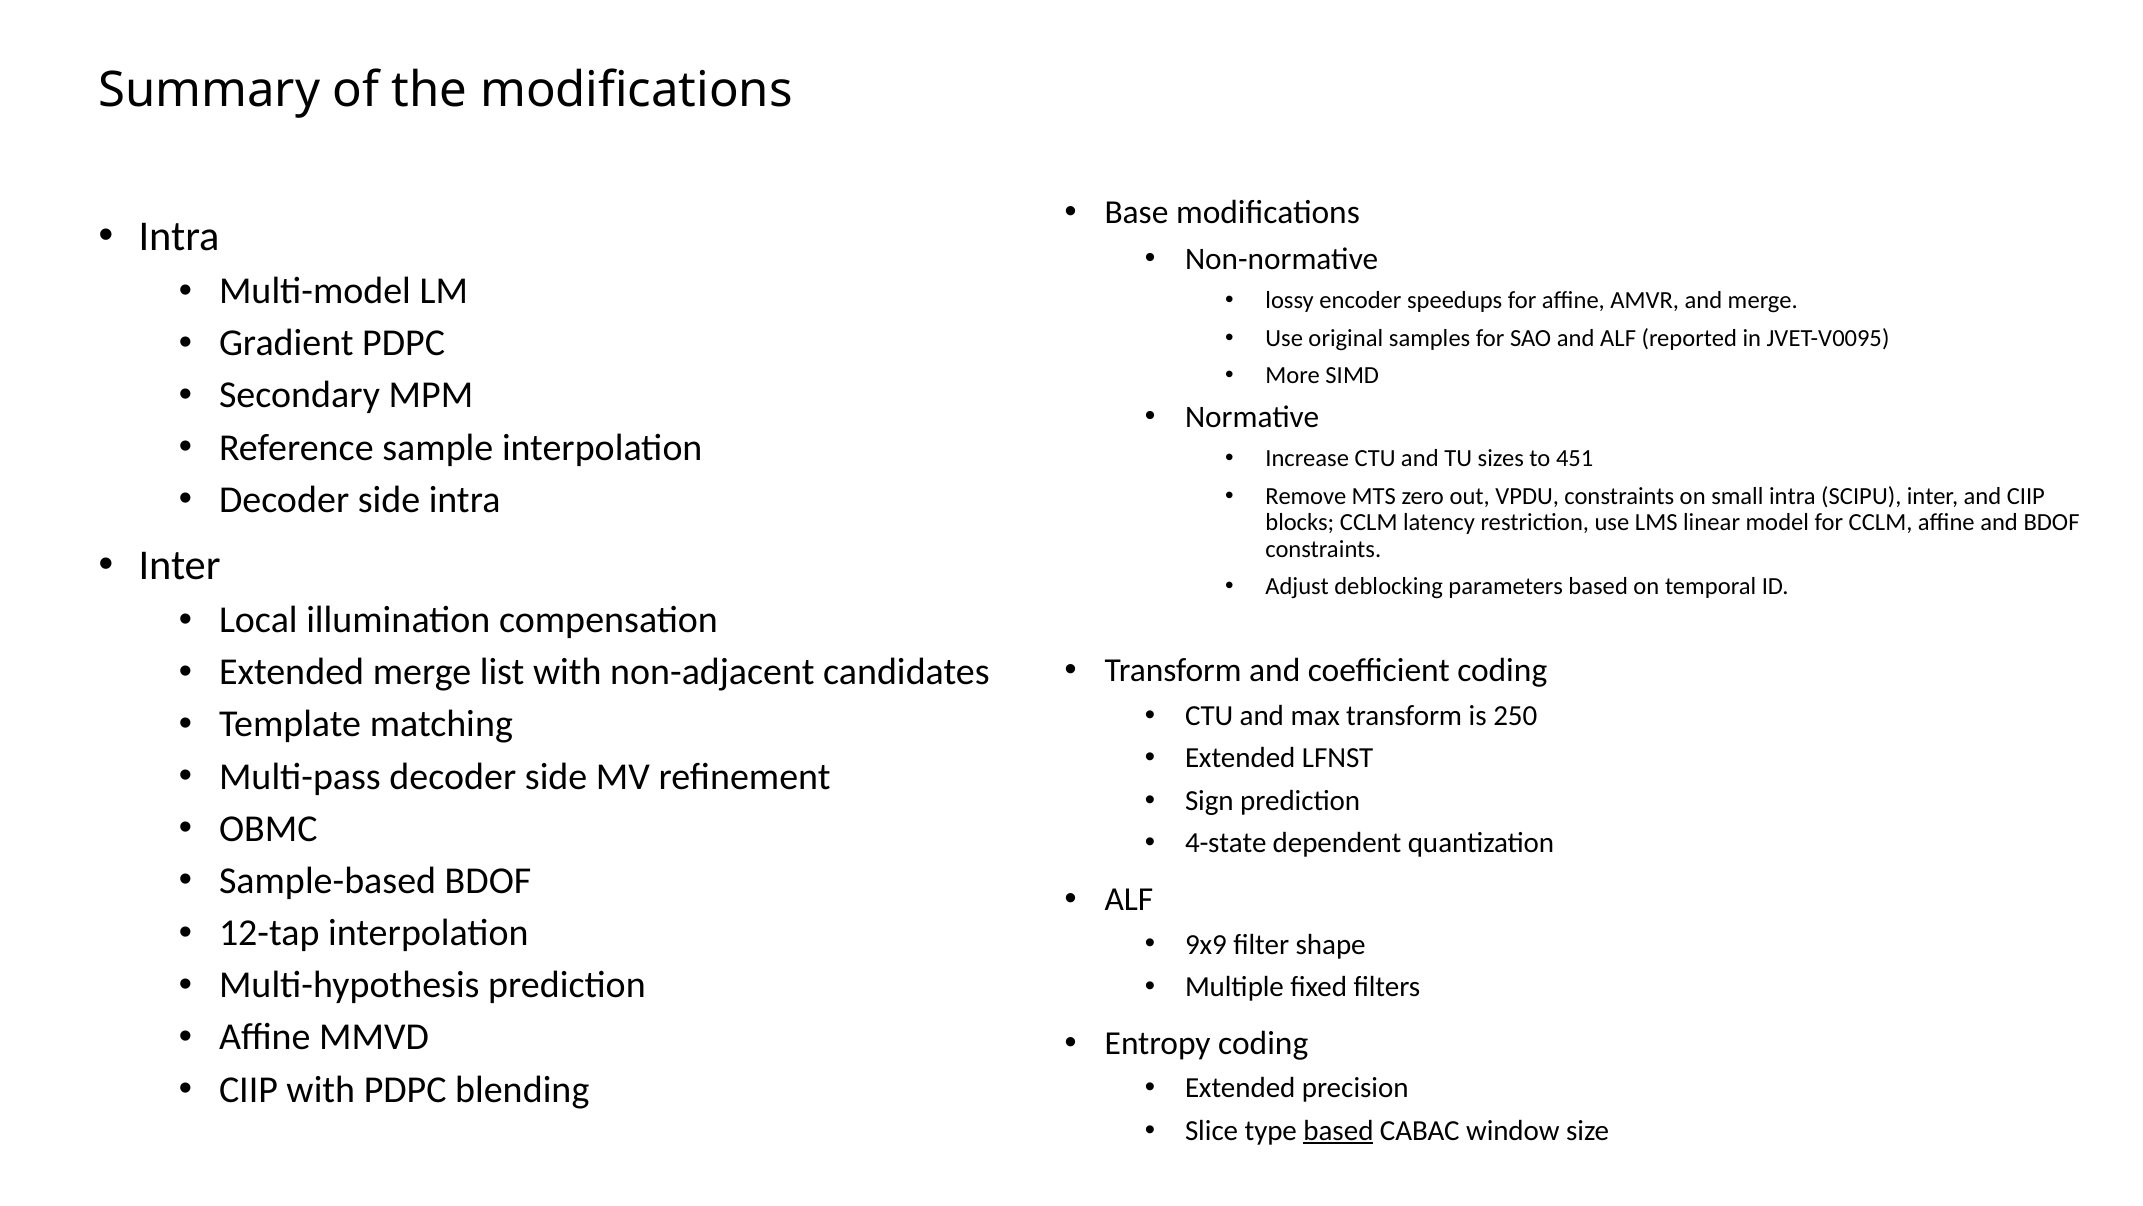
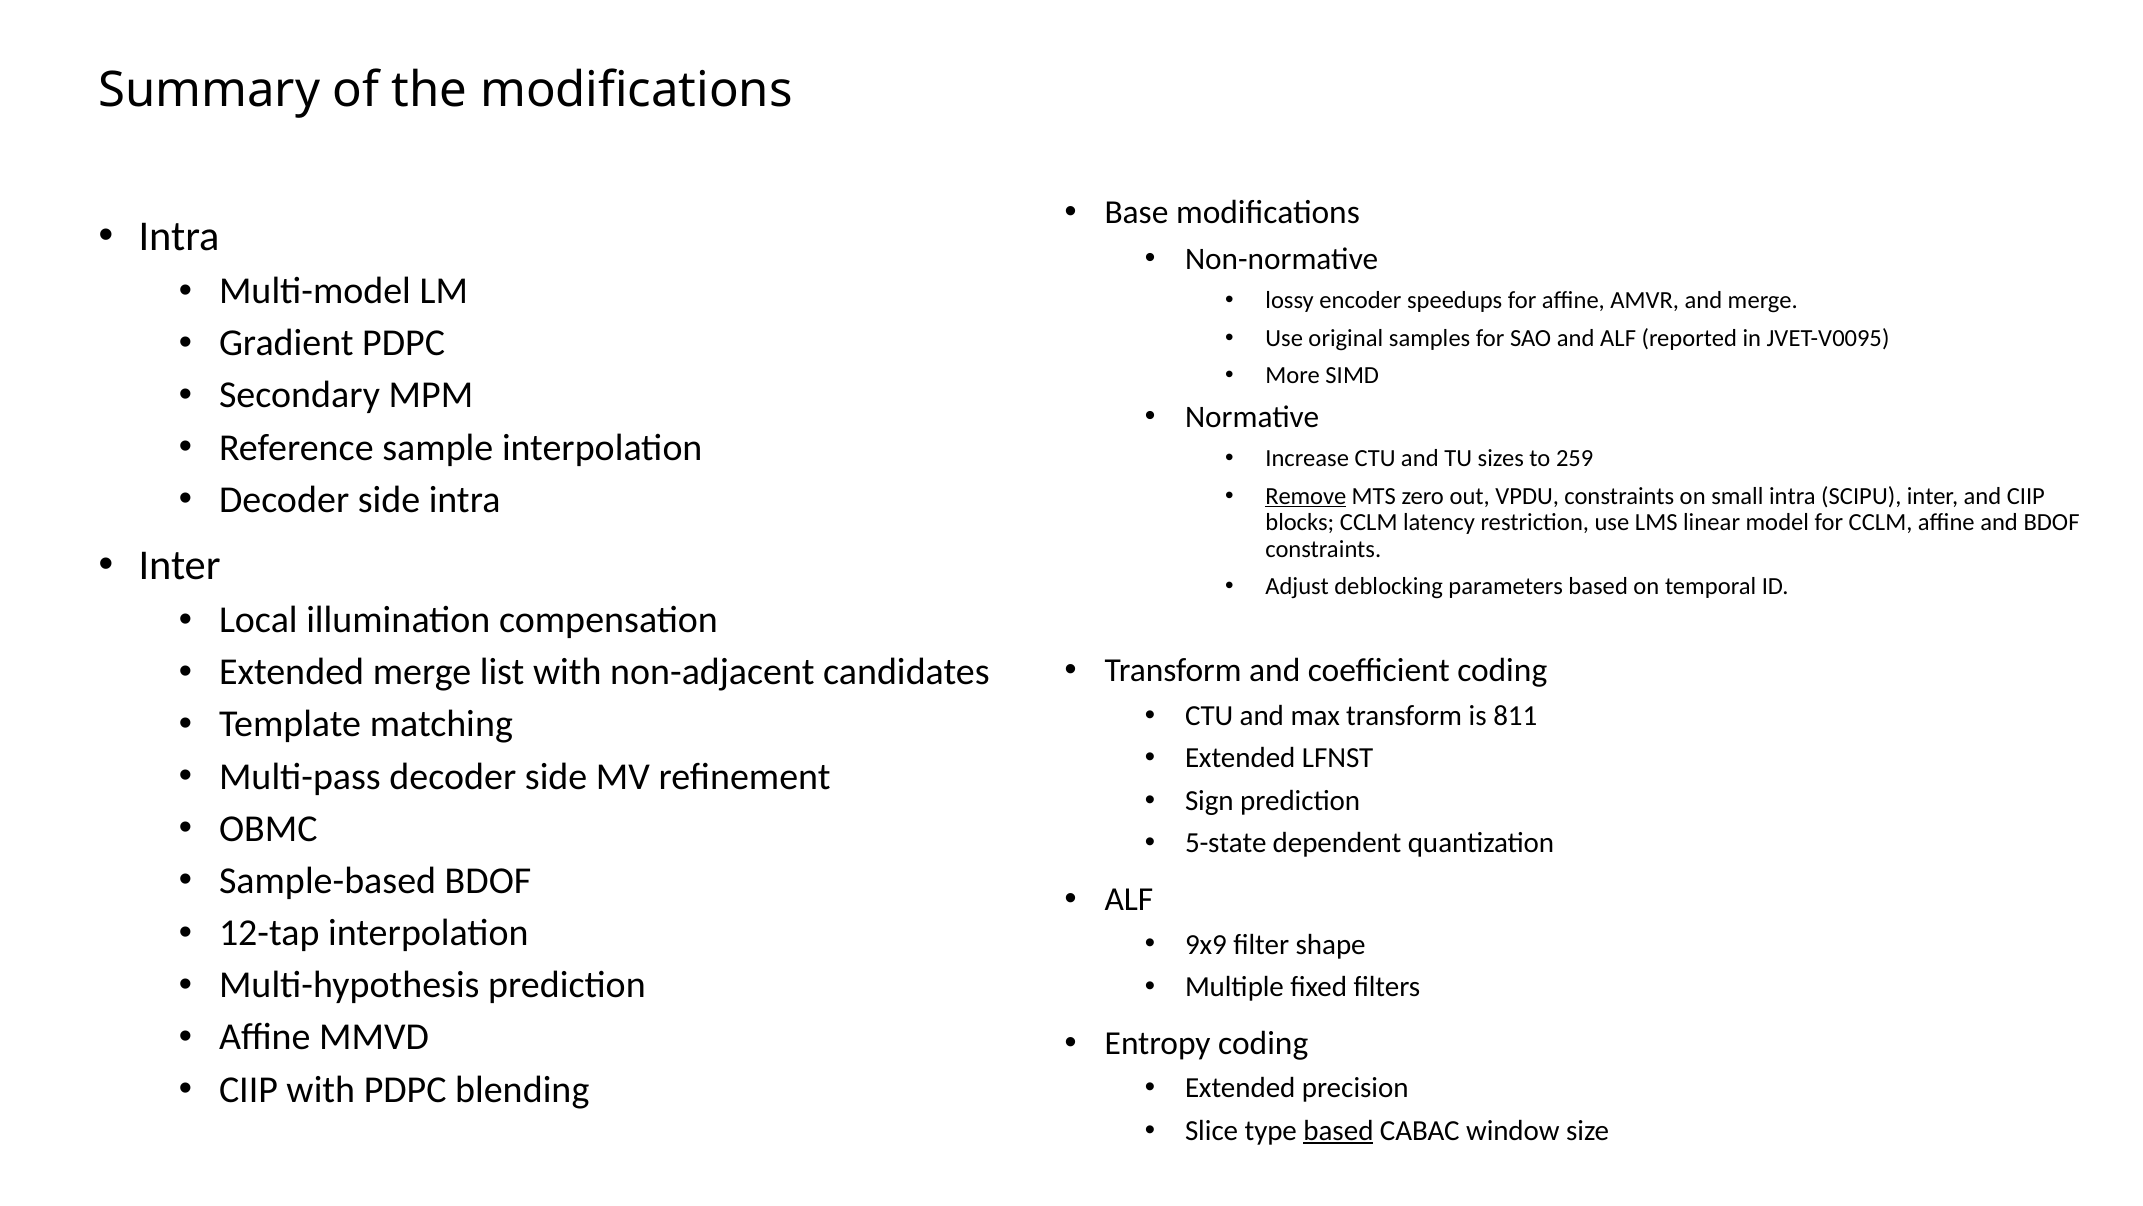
451: 451 -> 259 (1575, 458)
Remove underline: none -> present (1306, 496)
250: 250 -> 811 (1515, 715)
4-state: 4-state -> 5-state (1226, 843)
